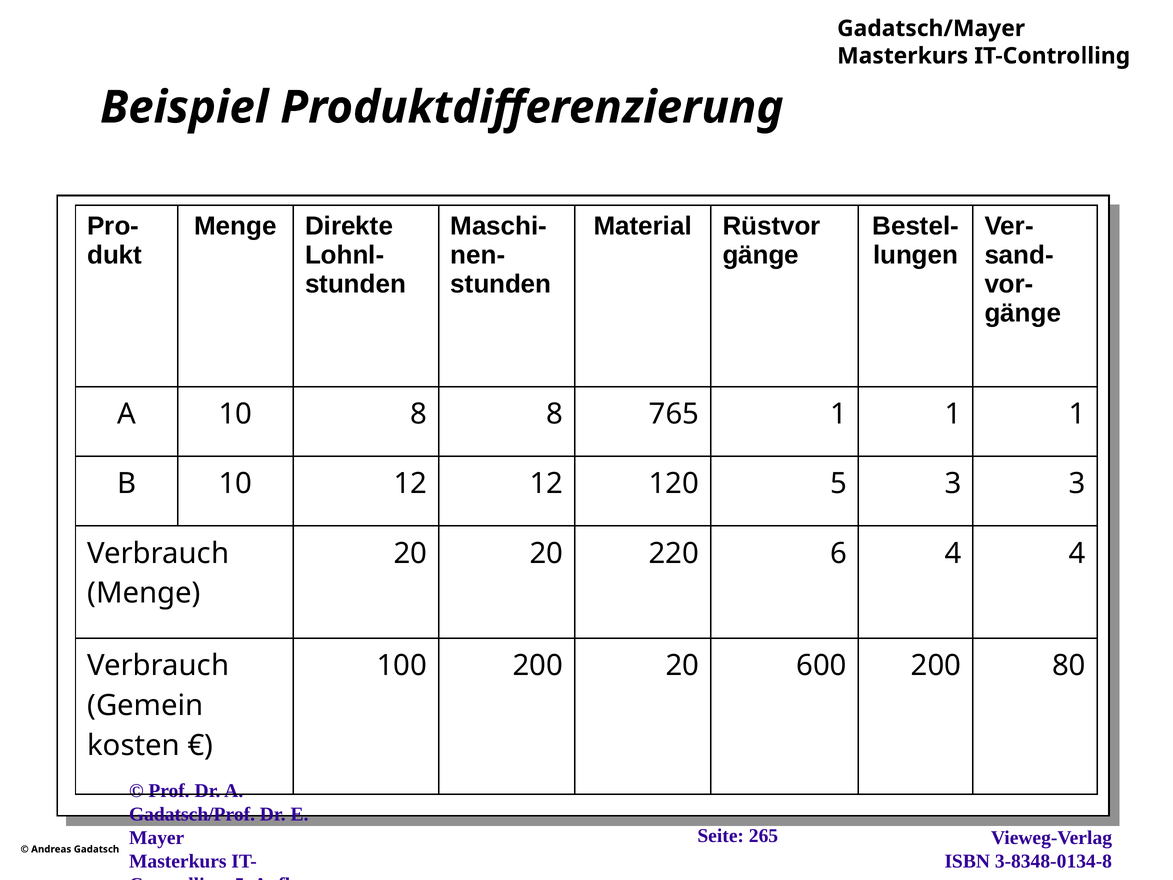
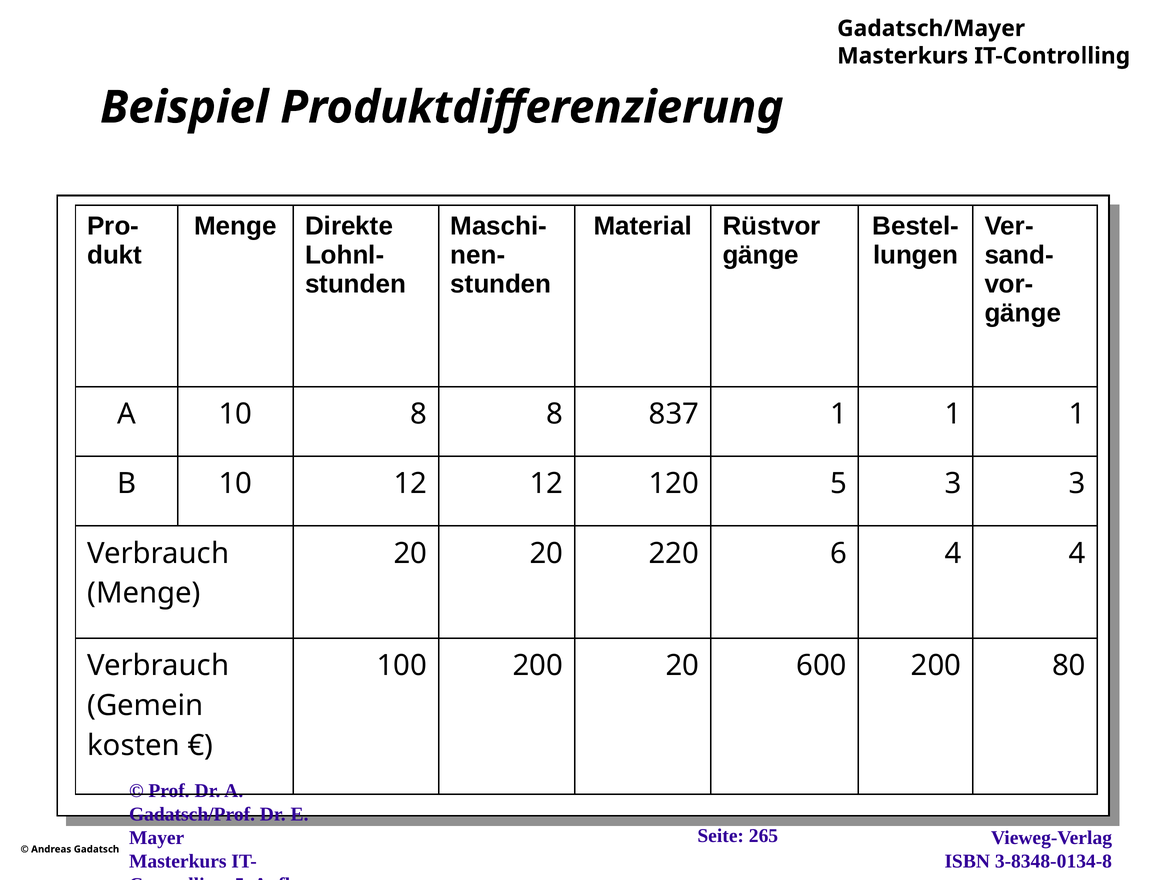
765: 765 -> 837 (674, 414)
